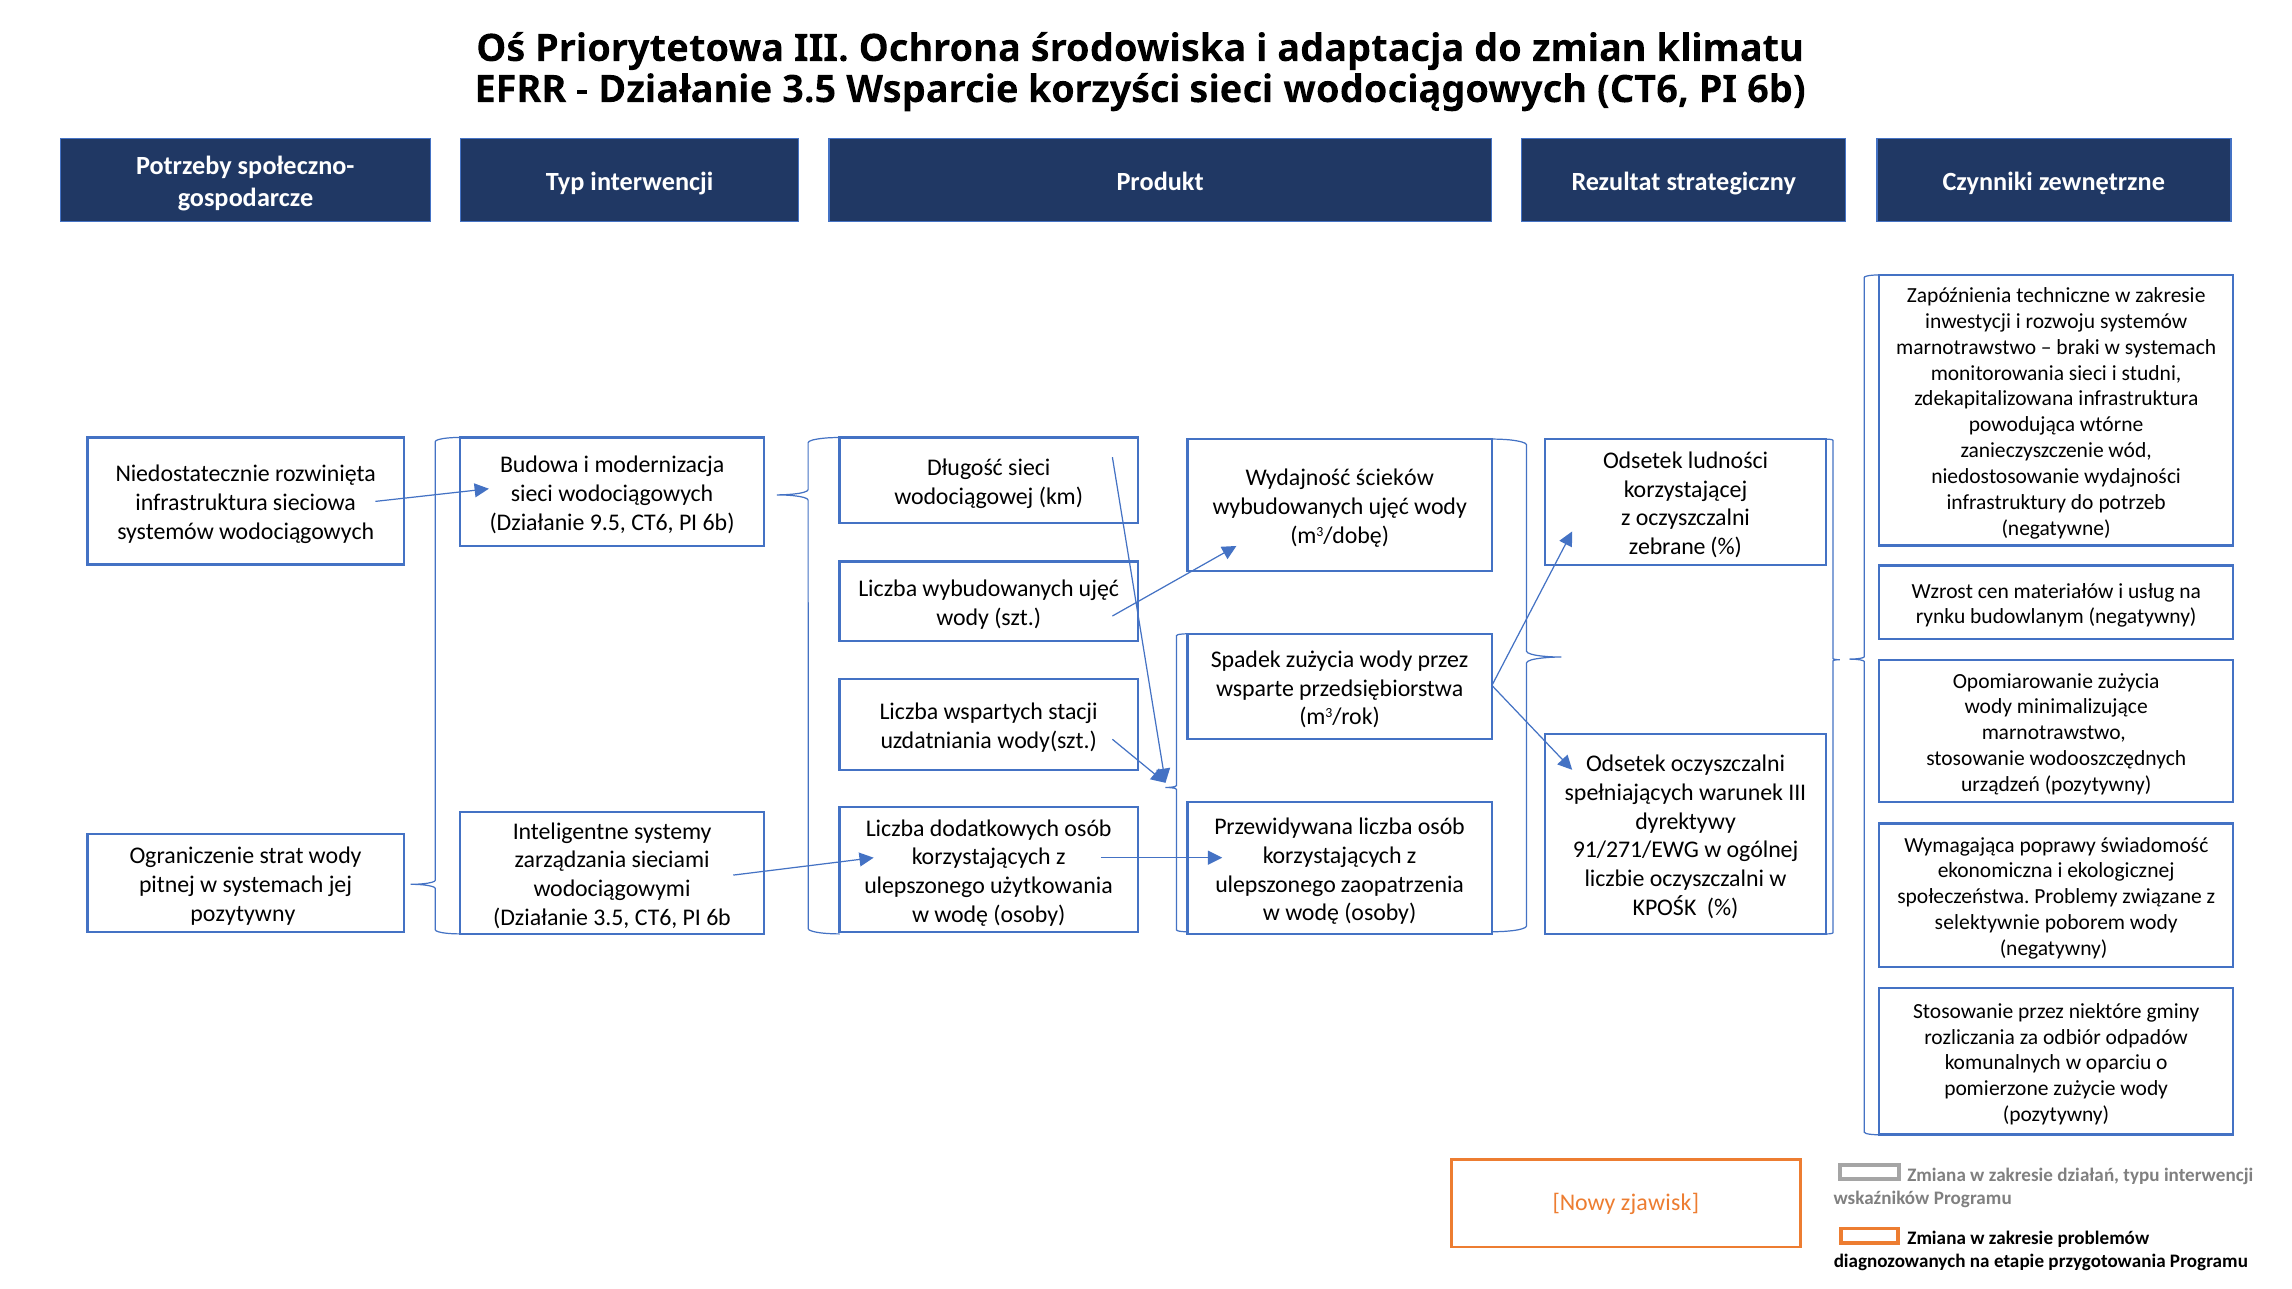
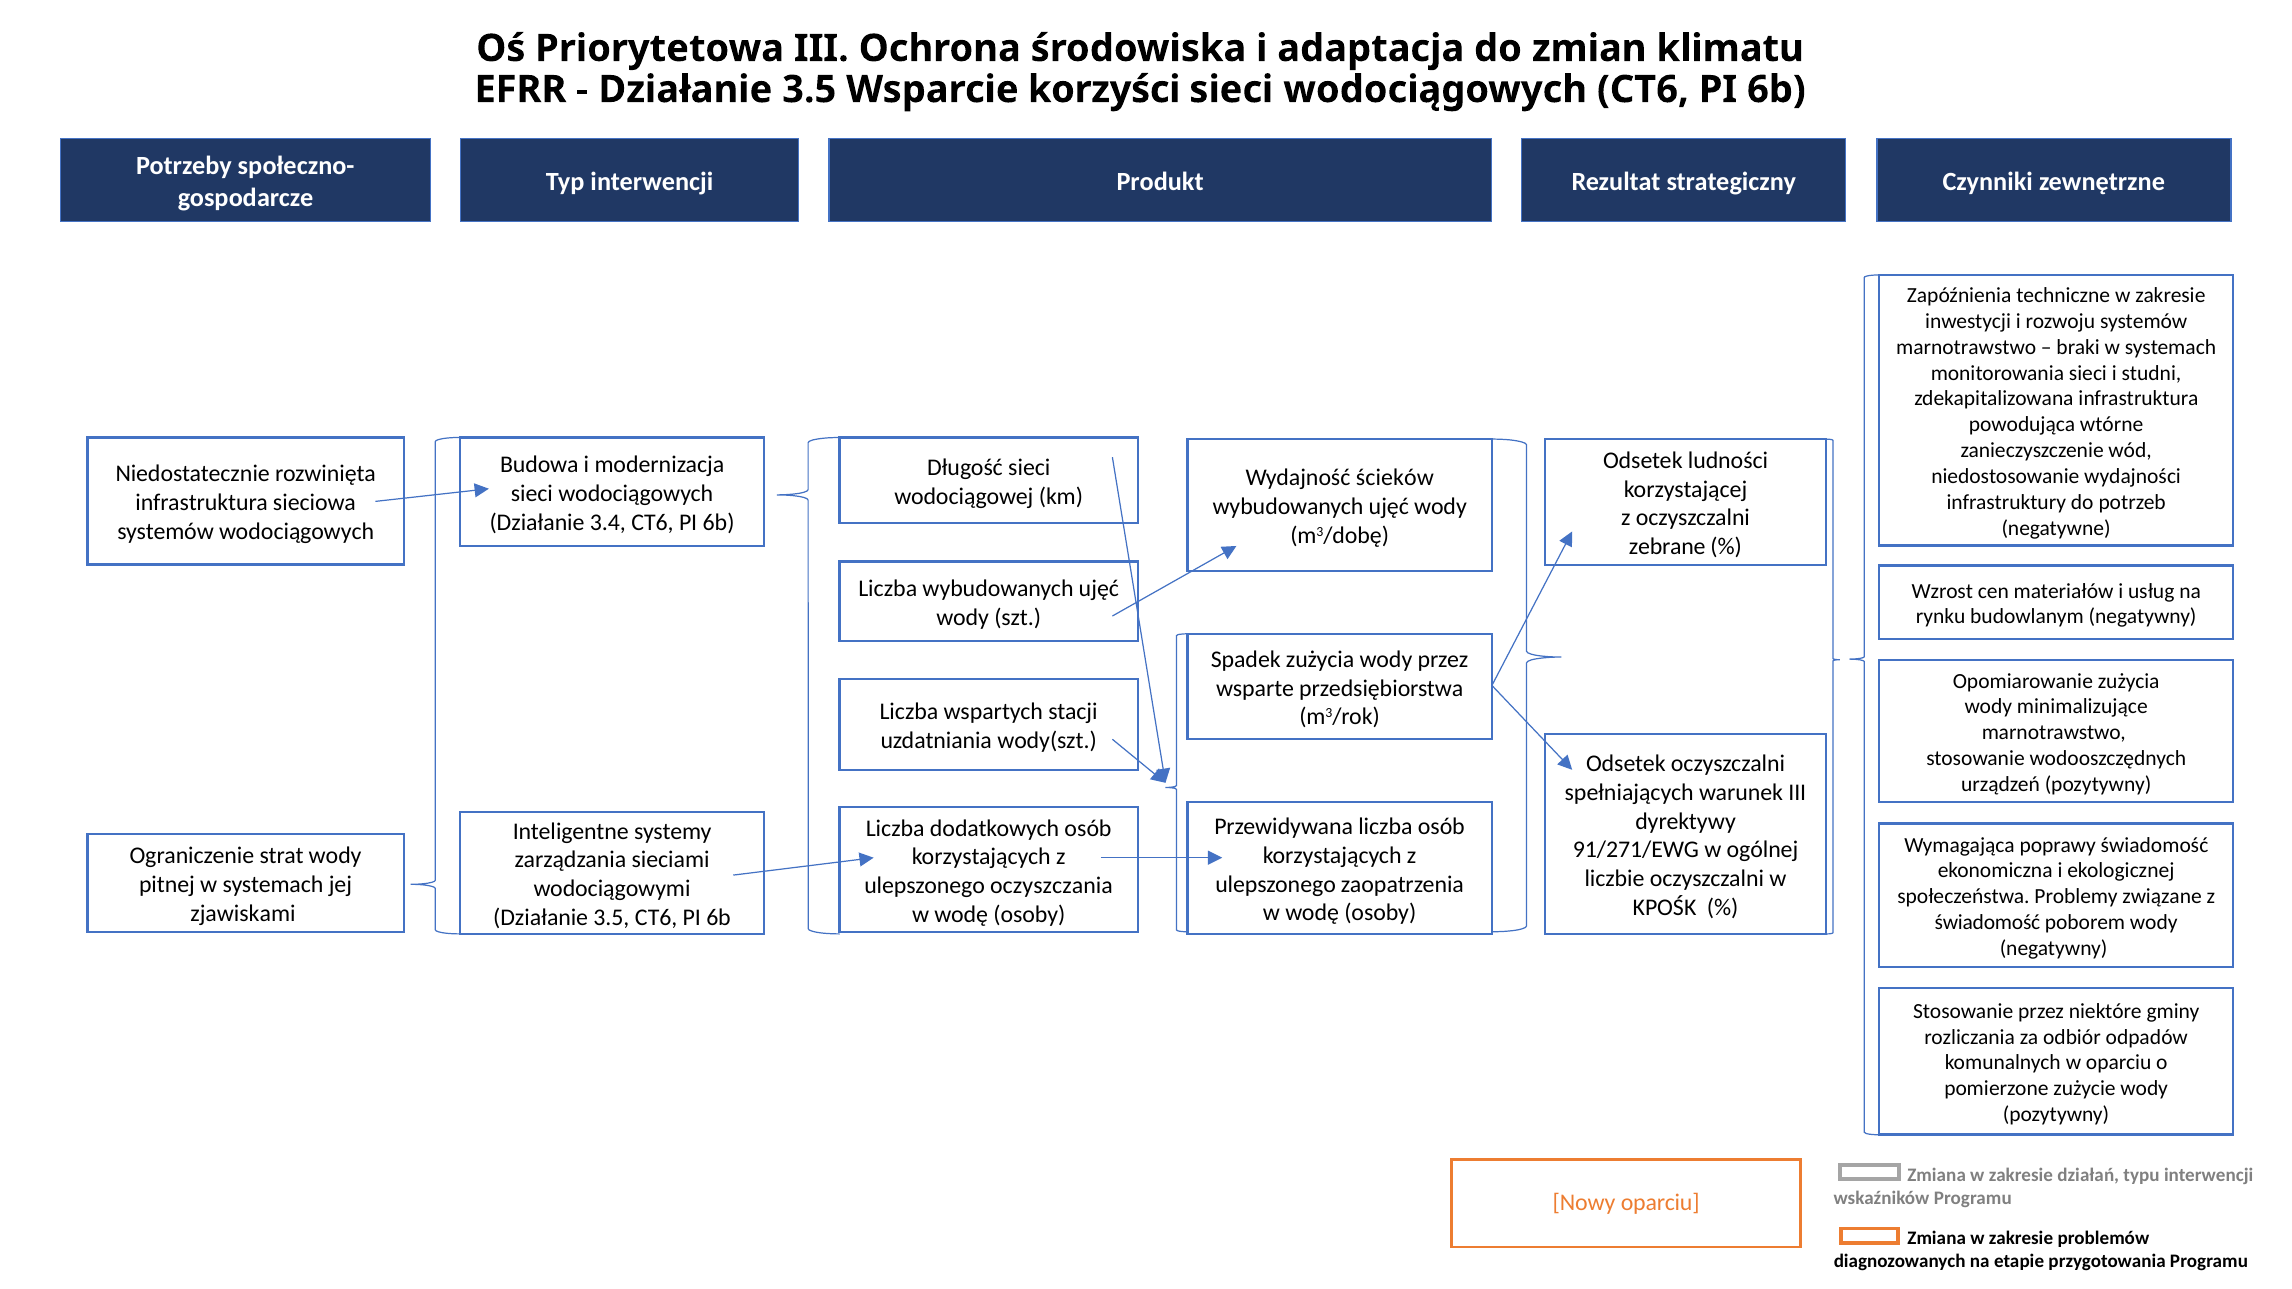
9.5: 9.5 -> 3.4 (608, 522)
użytkowania: użytkowania -> oczyszczania (1052, 886)
pozytywny: pozytywny -> zjawiskami (243, 913)
selektywnie: selektywnie -> świadomość (1987, 923)
Nowy zjawisk: zjawisk -> oparciu (1660, 1203)
